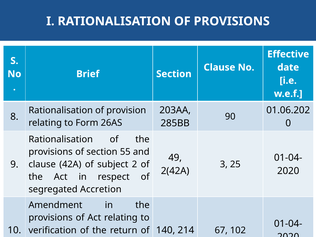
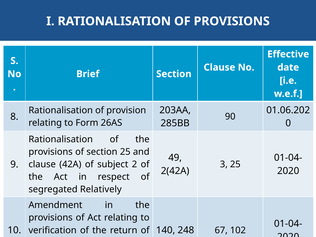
section 55: 55 -> 25 (125, 152)
Accretion: Accretion -> Relatively (101, 189)
214: 214 -> 248 (186, 230)
